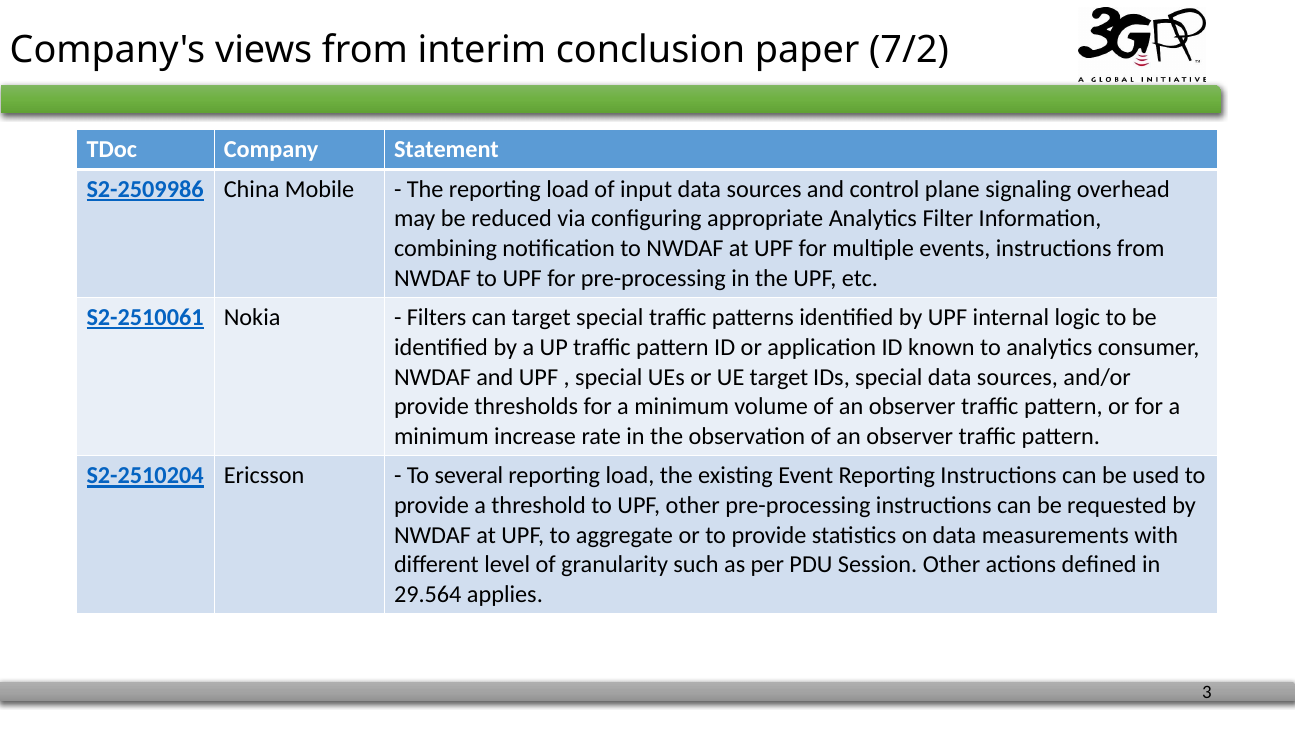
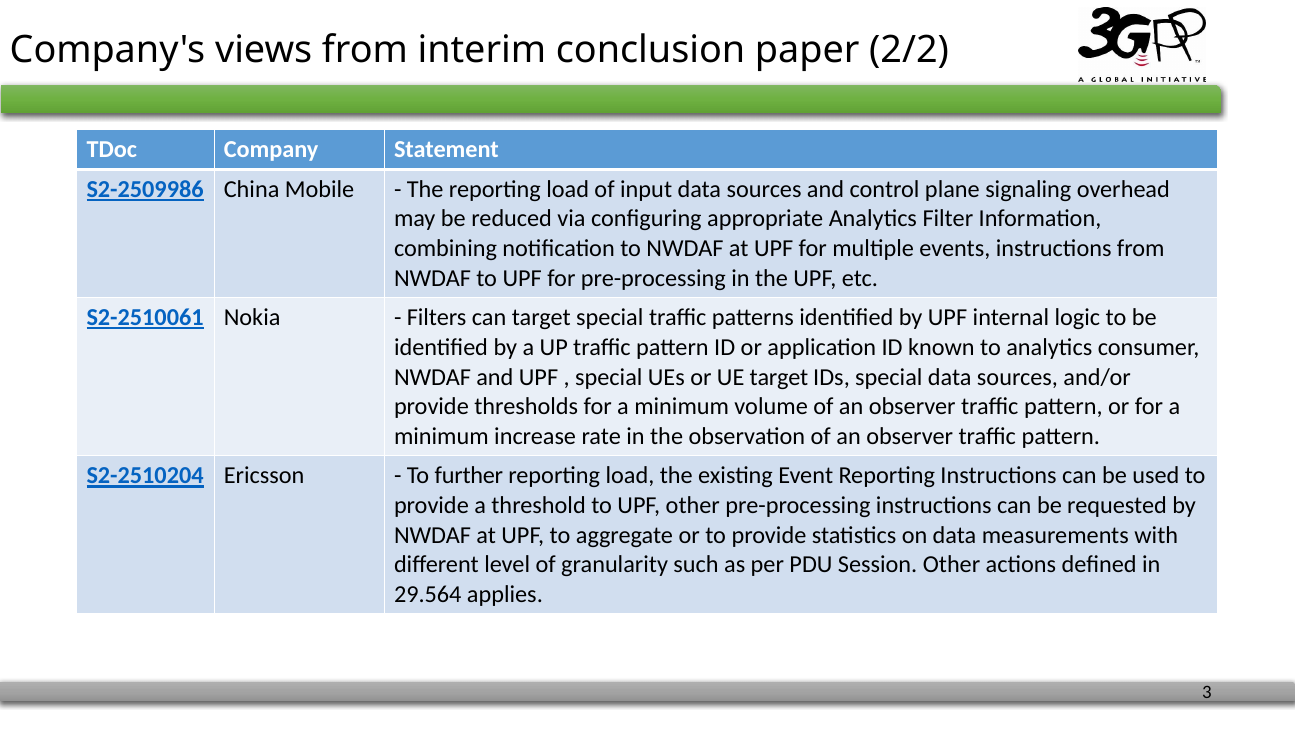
7/2: 7/2 -> 2/2 (909, 50)
several: several -> further (469, 475)
